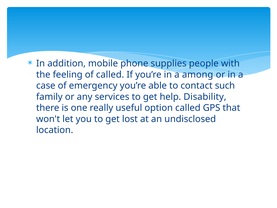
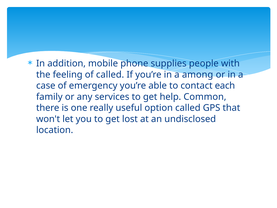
such: such -> each (225, 86)
Disability: Disability -> Common (205, 97)
